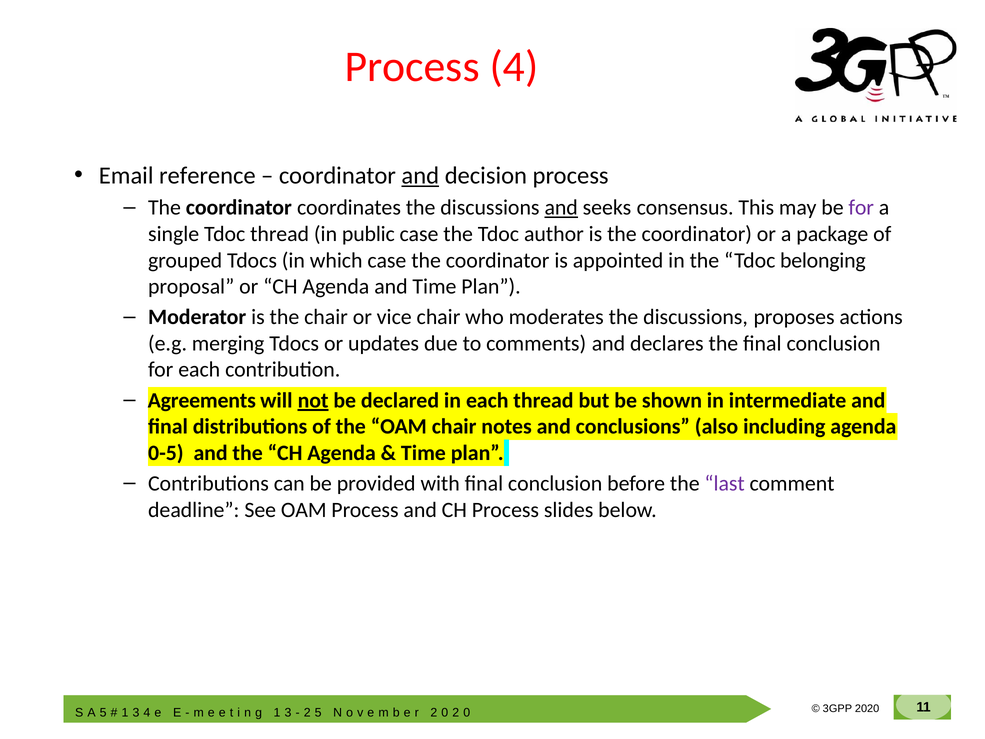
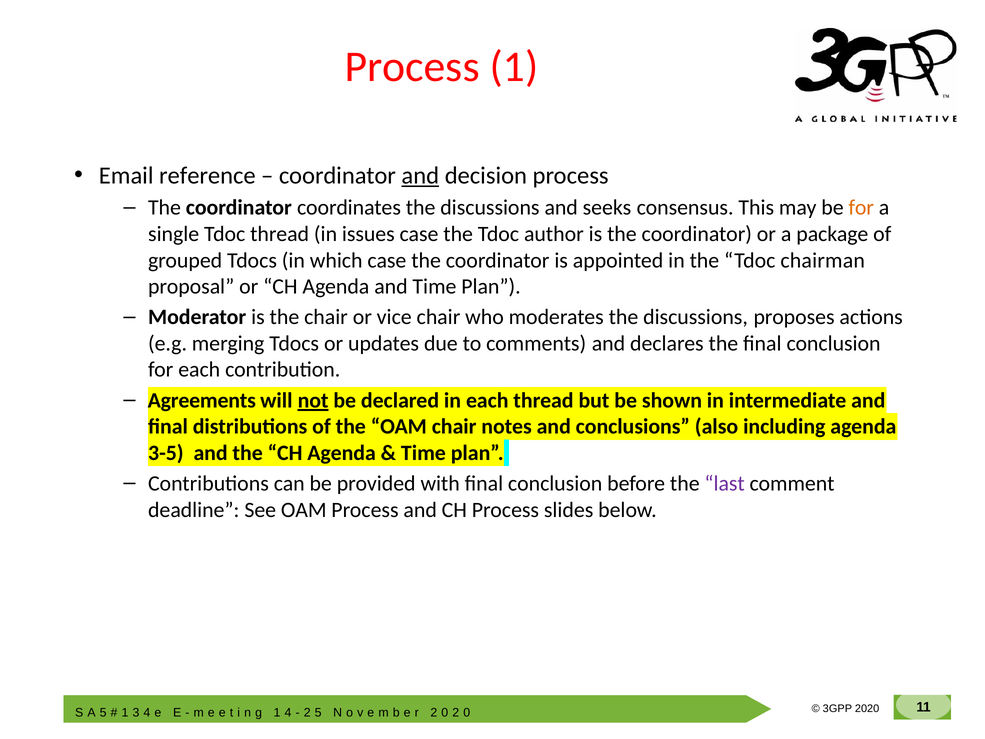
Process 4: 4 -> 1 (514, 67)
and underline: present -> none (561, 208)
for colour: purple -> orange (861, 208)
public: public -> issues (368, 234)
belonging: belonging -> chairman (823, 260)
0-5: 0-5 -> 3-5 (166, 453)
3: 3 -> 4 (288, 712)
